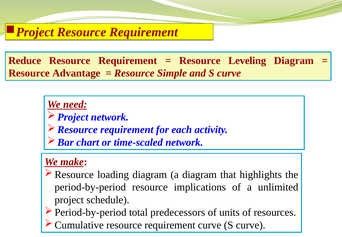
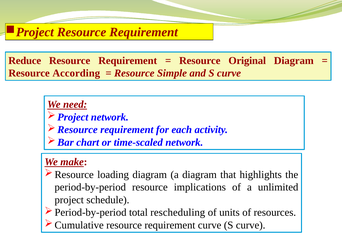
Leveling: Leveling -> Original (247, 61)
Advantage: Advantage -> According (76, 73)
predecessors: predecessors -> rescheduling (178, 212)
